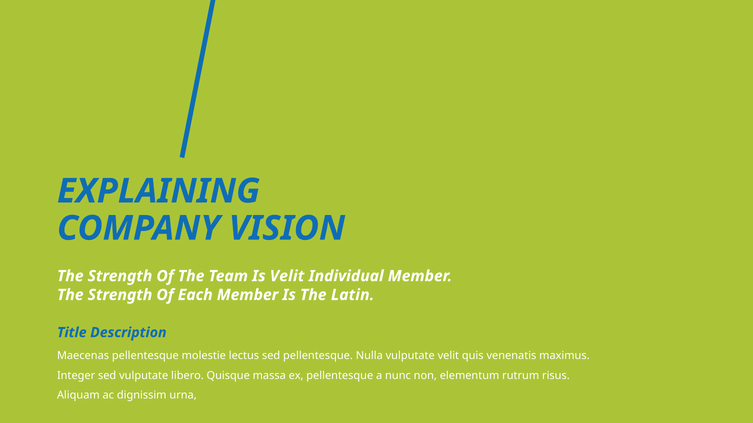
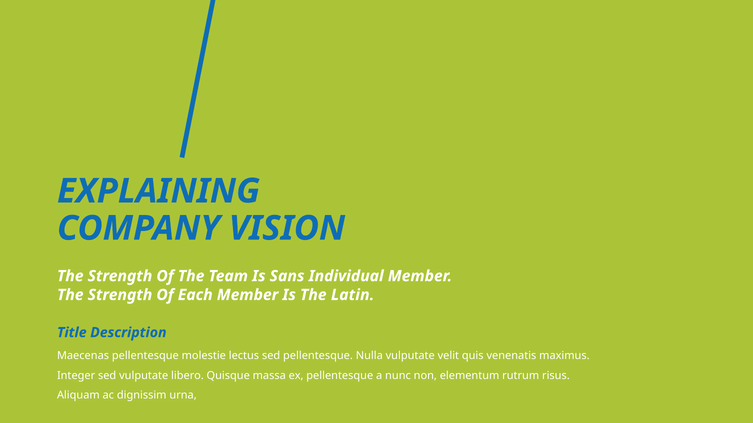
Is Velit: Velit -> Sans (287, 276)
